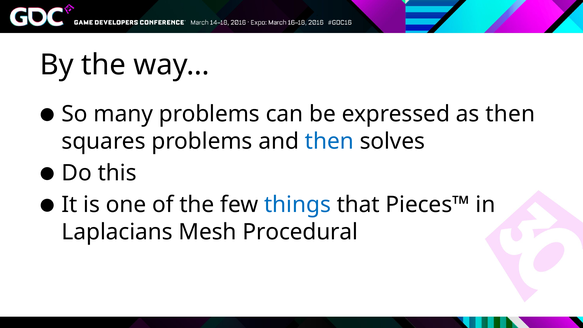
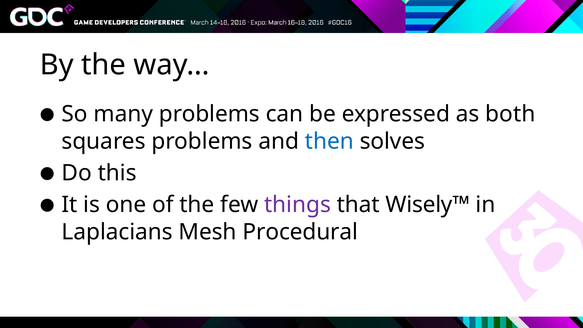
as then: then -> both (510, 114)
things colour: blue -> purple (297, 205)
Pieces™: Pieces™ -> Wisely™ (428, 205)
